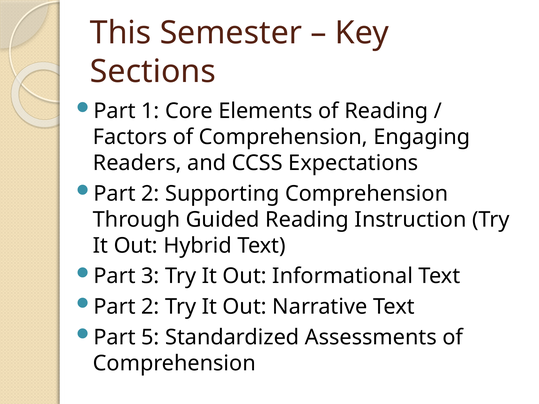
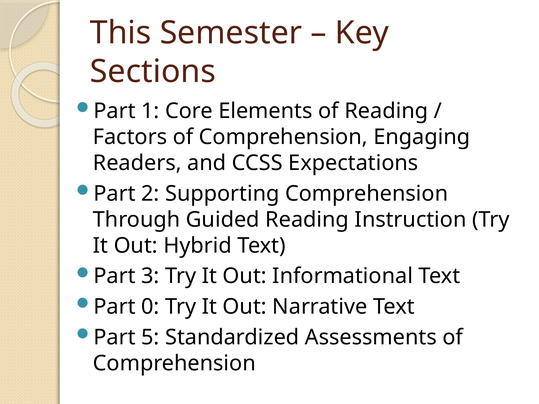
2: 2 -> 0 (150, 307)
